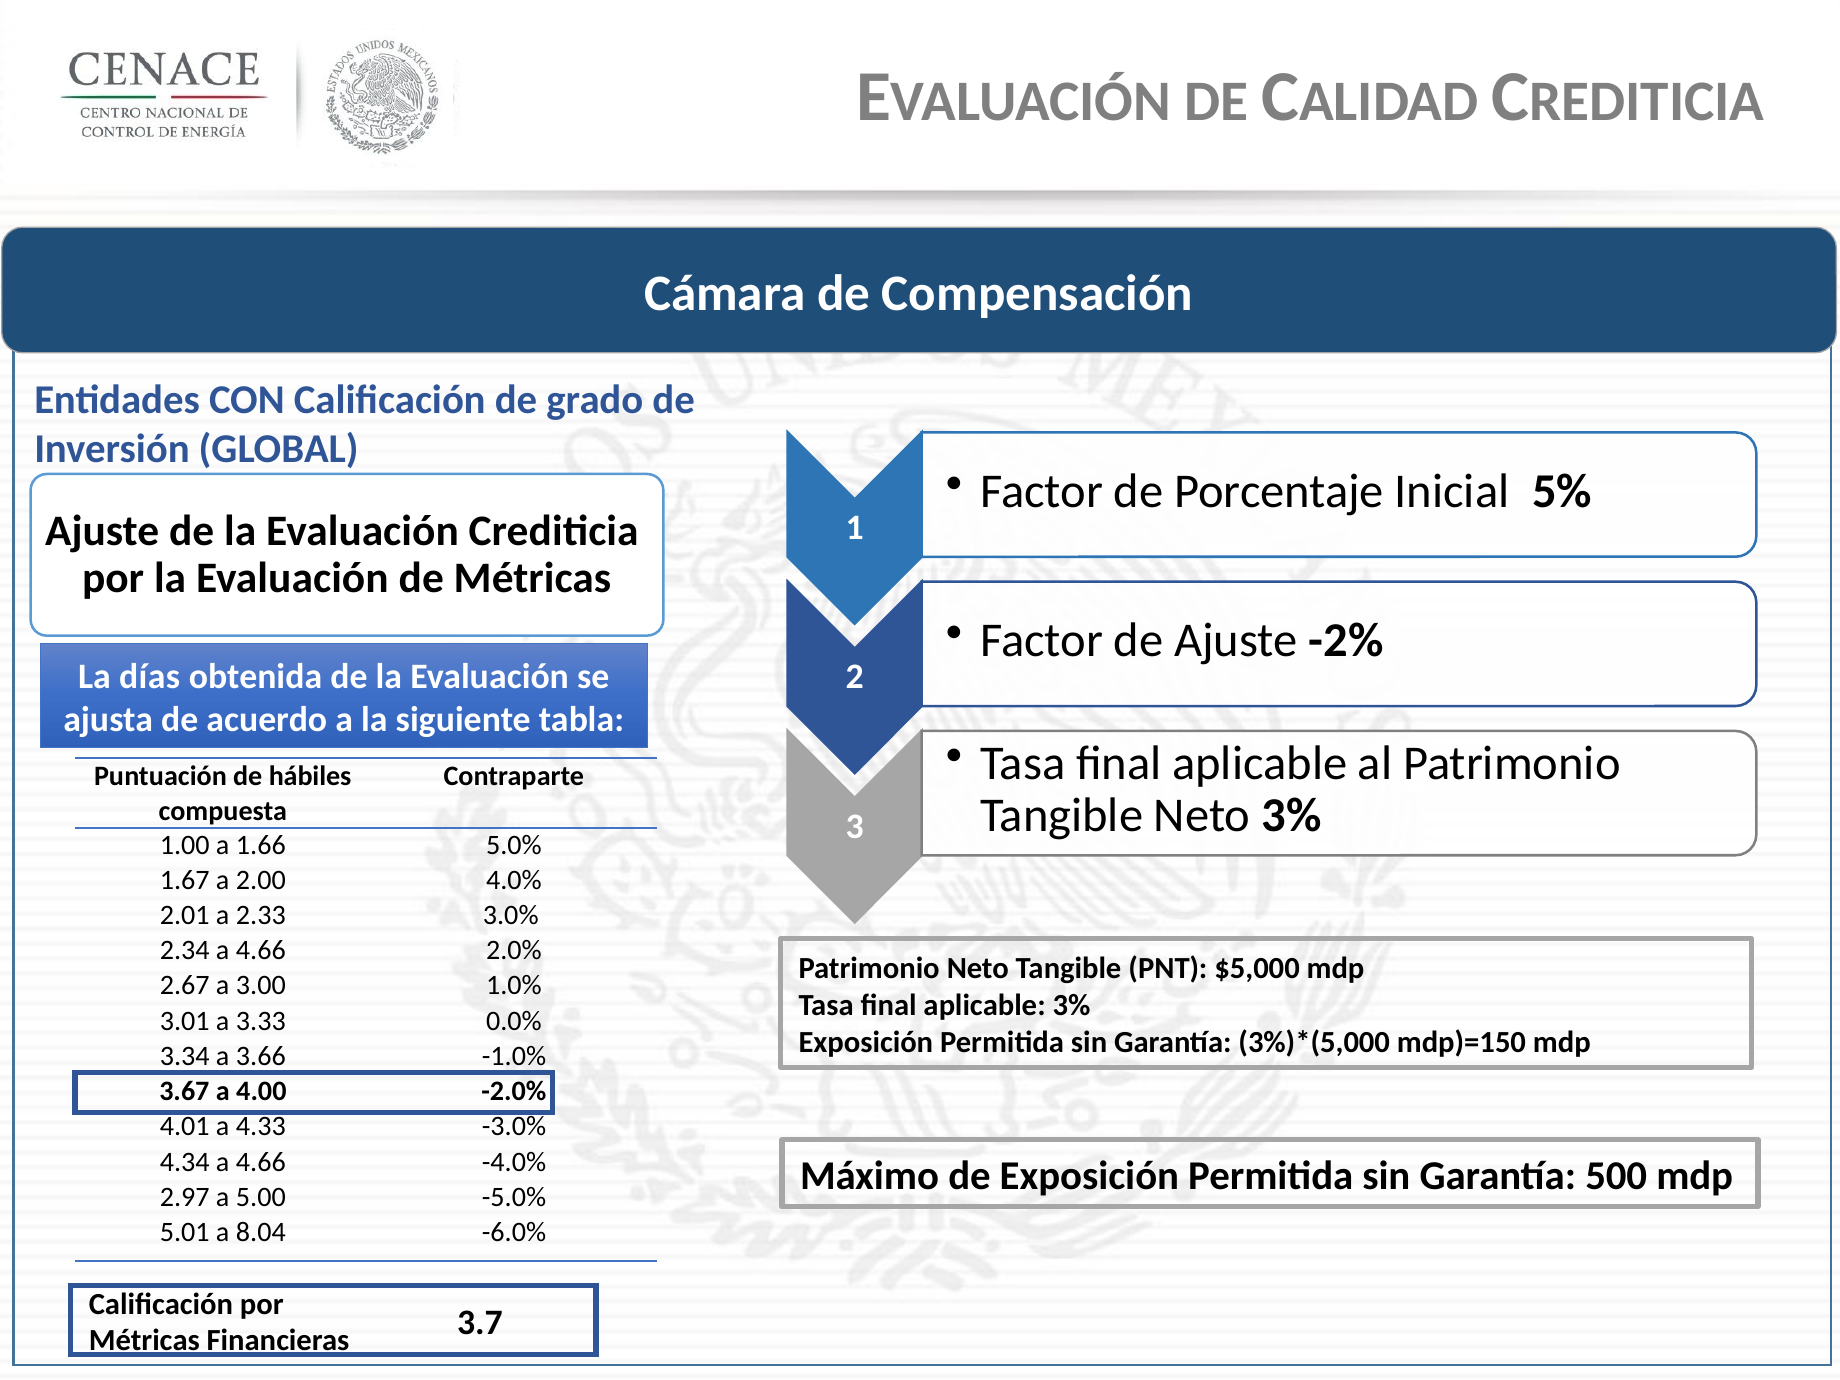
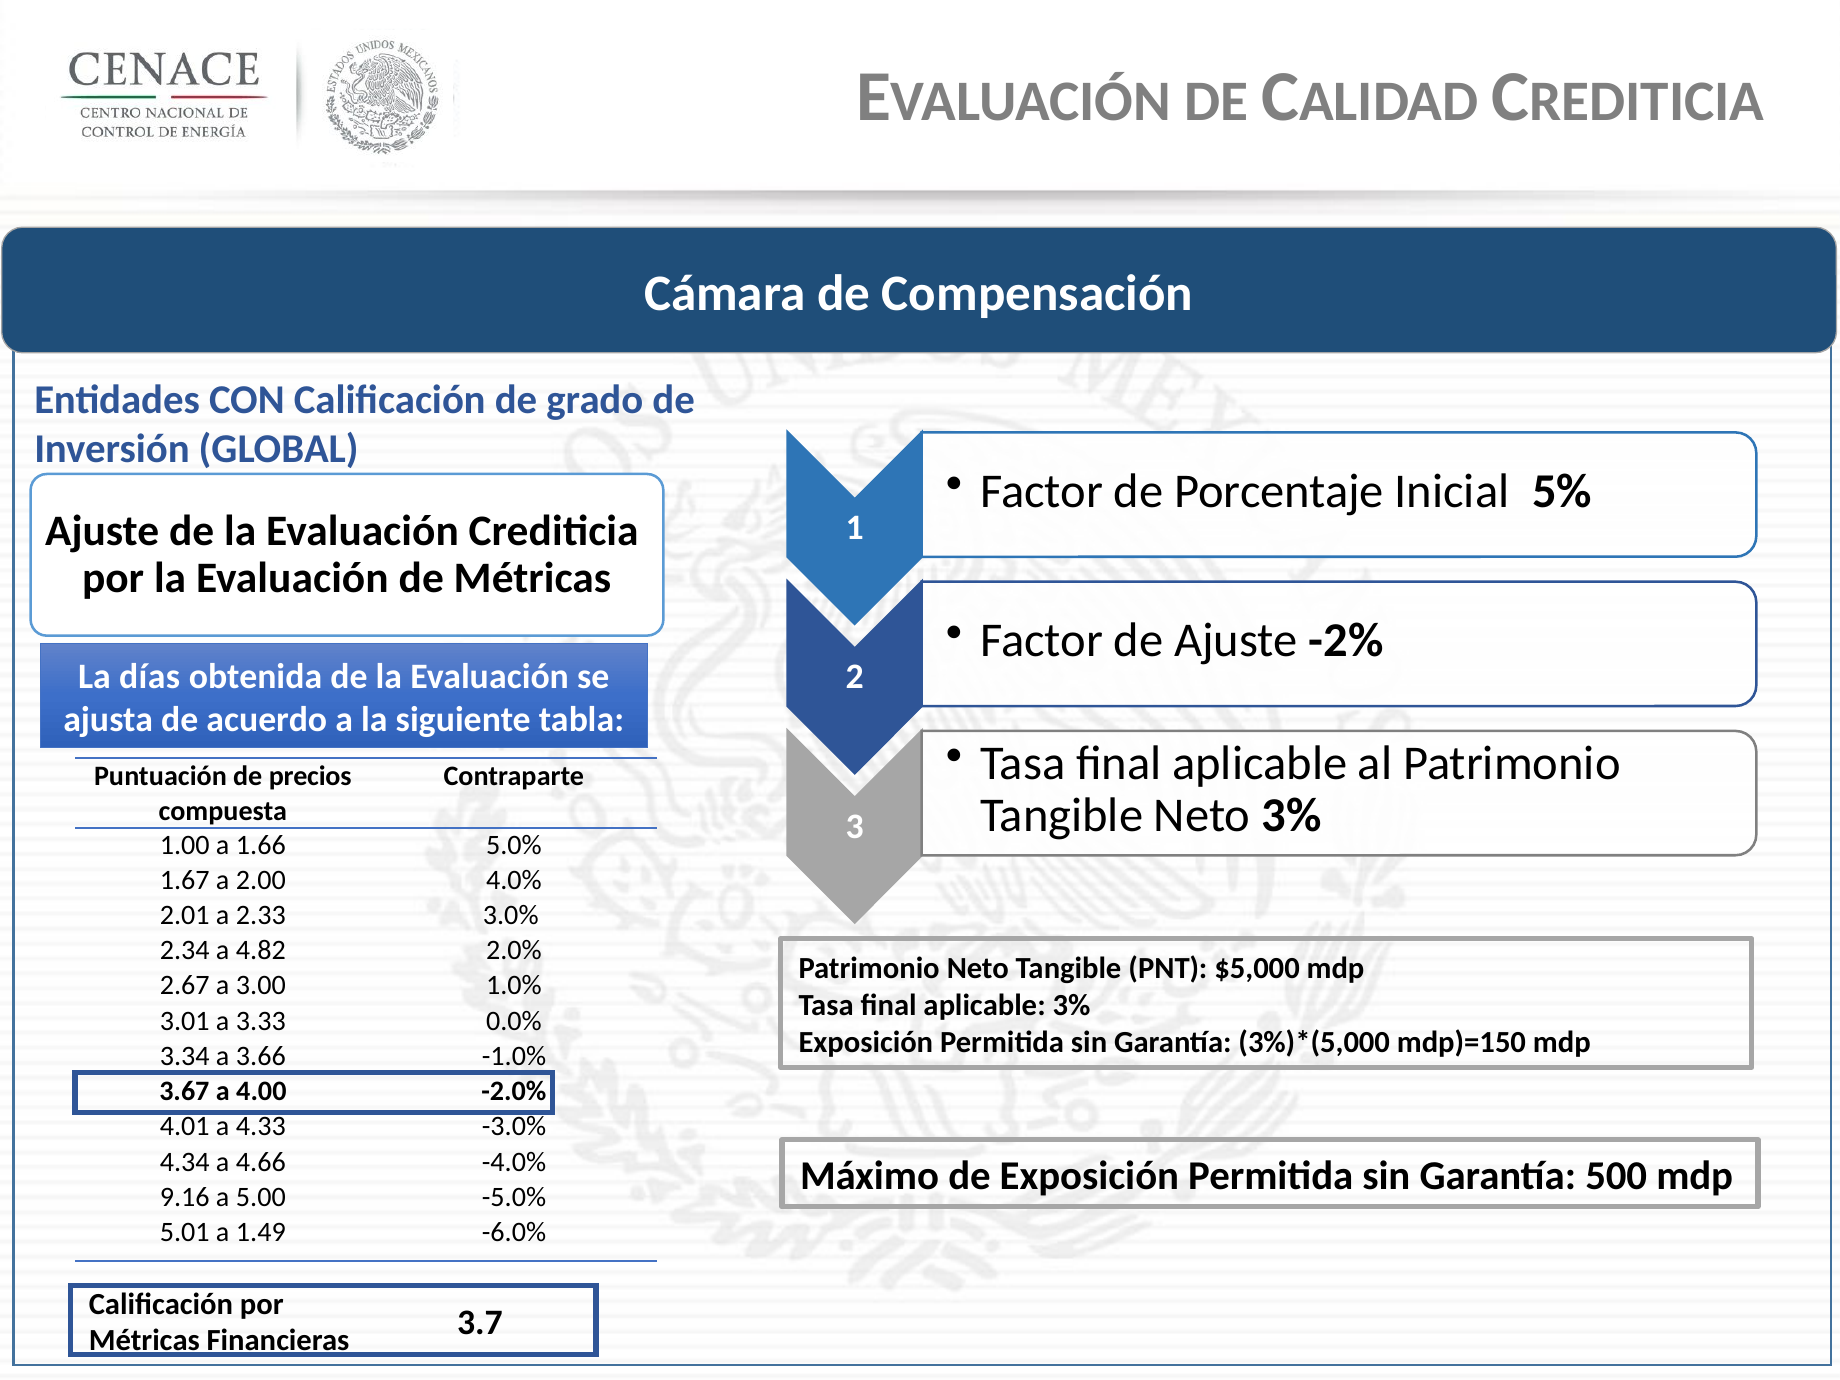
hábiles: hábiles -> precios (310, 776)
2.34 a 4.66: 4.66 -> 4.82 (261, 950)
2.97: 2.97 -> 9.16 (185, 1197)
8.04: 8.04 -> 1.49 (261, 1232)
